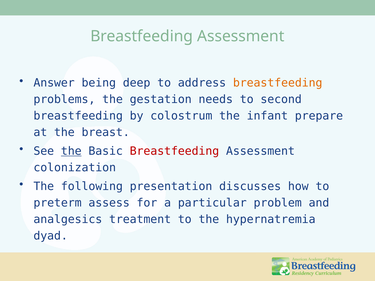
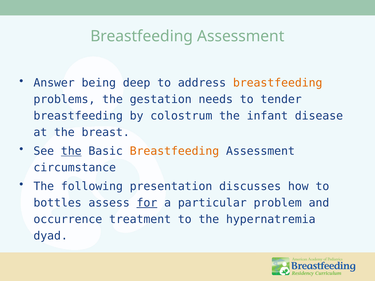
second: second -> tender (281, 99)
prepare: prepare -> disease (319, 116)
Breastfeeding colour: red -> orange (174, 151)
colonization: colonization -> circumstance (75, 168)
preterm: preterm -> bottles (58, 203)
for underline: none -> present (147, 203)
analgesics: analgesics -> occurrence (68, 219)
